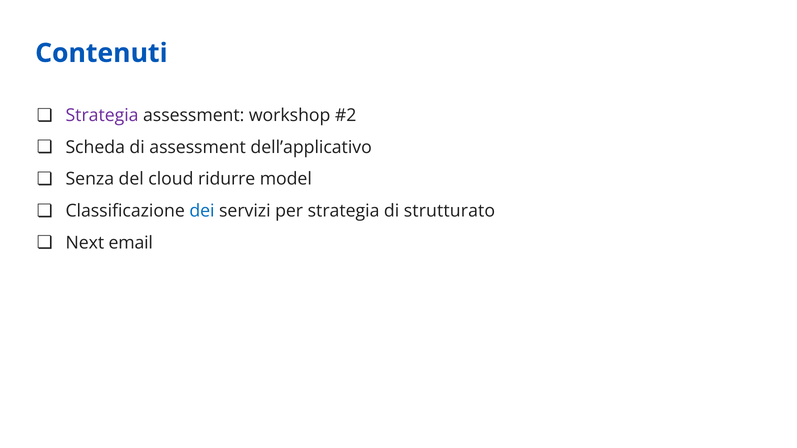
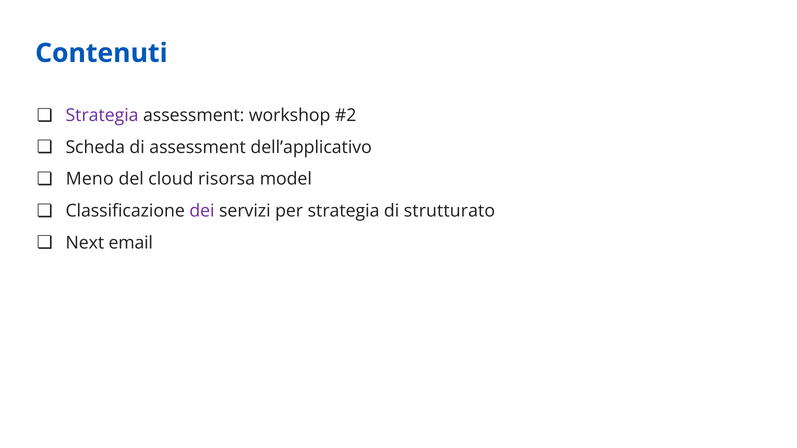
Senza: Senza -> Meno (90, 179)
ridurre: ridurre -> risorsa (227, 179)
dei colour: blue -> purple (202, 211)
